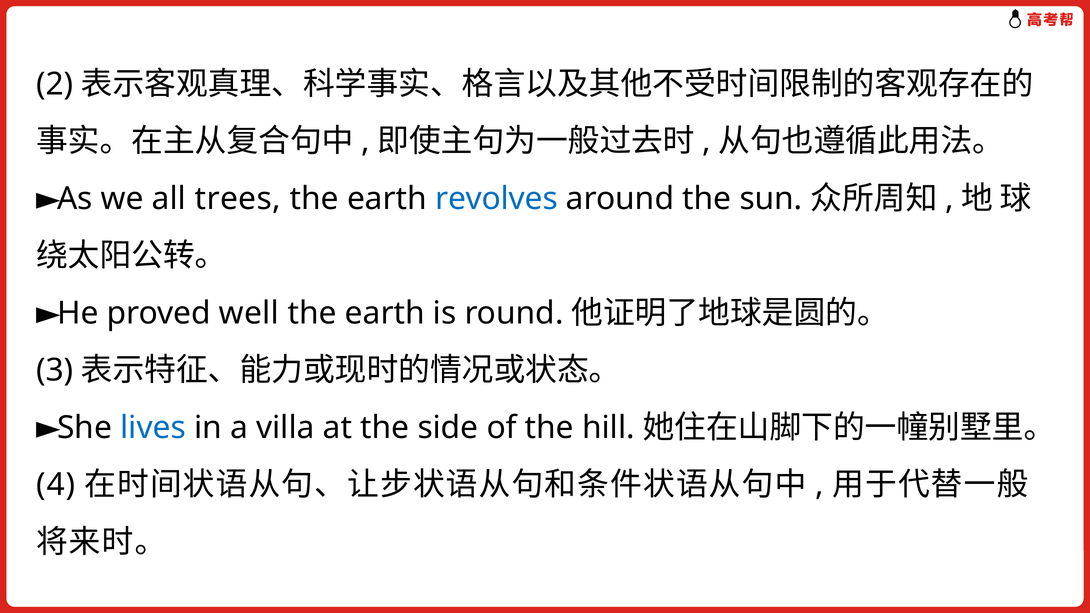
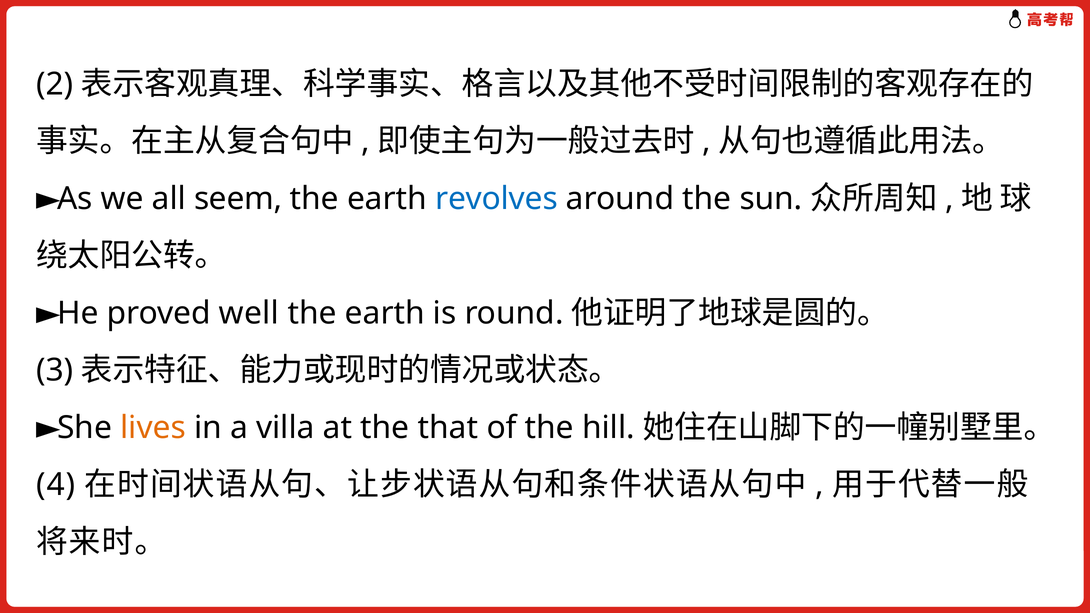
trees: trees -> seem (238, 199)
lives colour: blue -> orange (153, 428)
side: side -> that (448, 428)
